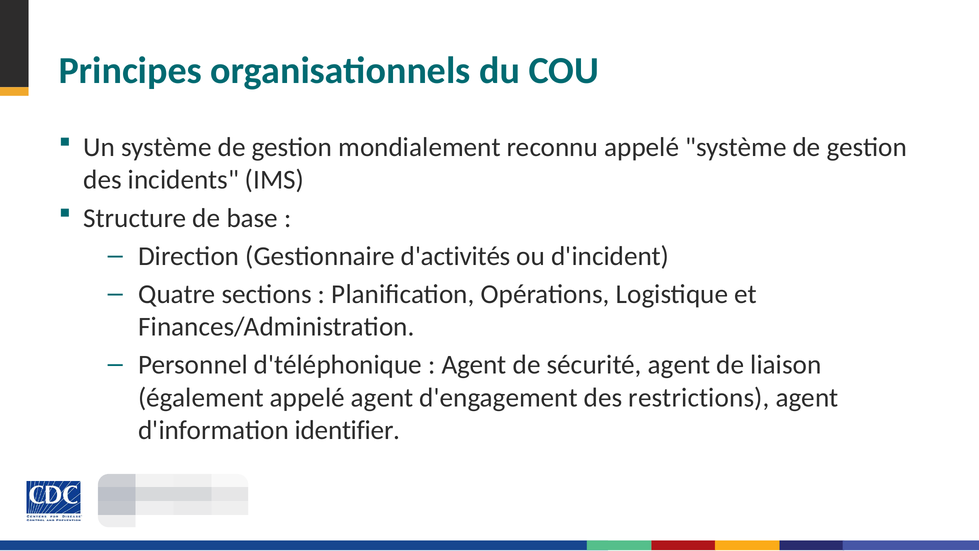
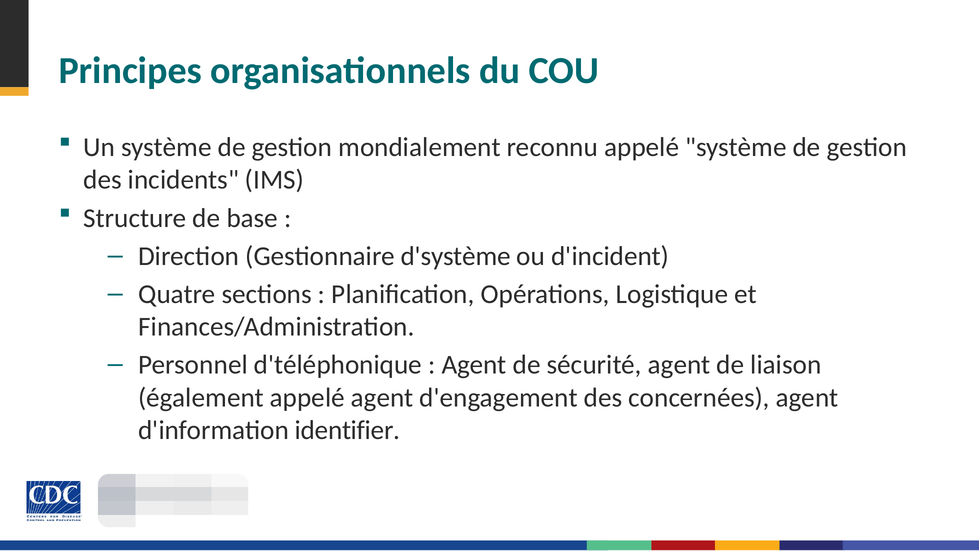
d'activités: d'activités -> d'système (456, 256)
restrictions: restrictions -> concernées (699, 397)
